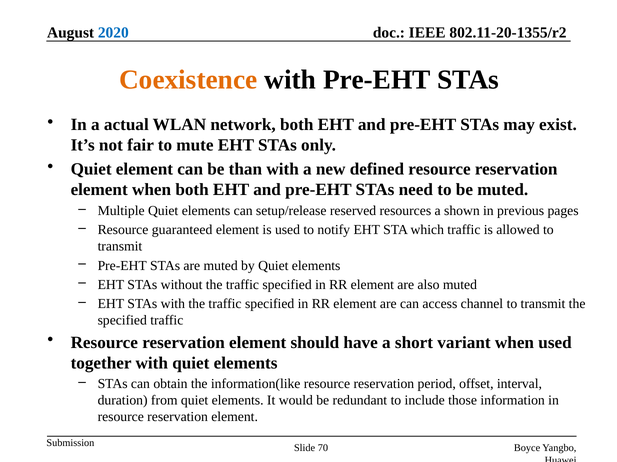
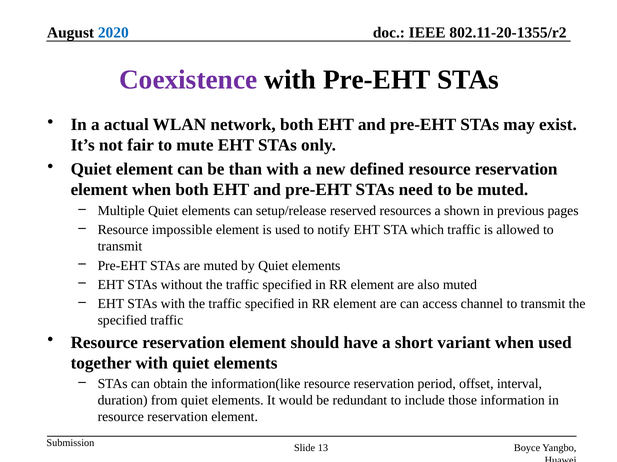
Coexistence colour: orange -> purple (188, 80)
guaranteed: guaranteed -> impossible (182, 230)
70: 70 -> 13 (323, 449)
